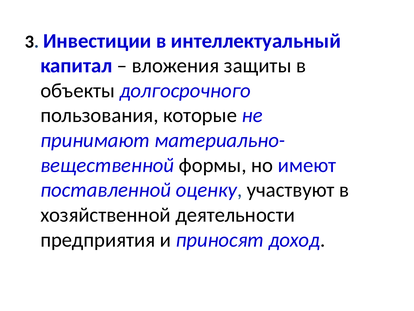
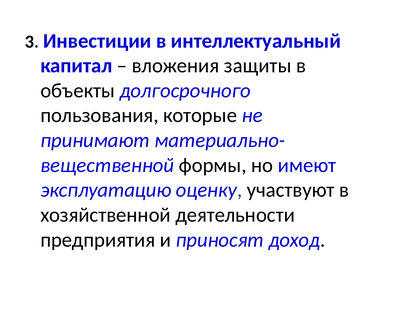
поставленной: поставленной -> эксплуатацию (106, 190)
